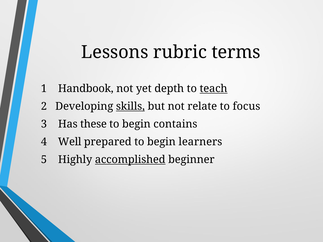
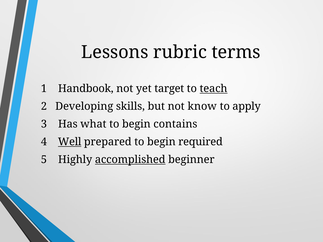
depth: depth -> target (169, 89)
skills underline: present -> none (130, 106)
relate: relate -> know (202, 106)
focus: focus -> apply (247, 106)
these: these -> what (93, 124)
Well underline: none -> present (70, 142)
learners: learners -> required (200, 142)
